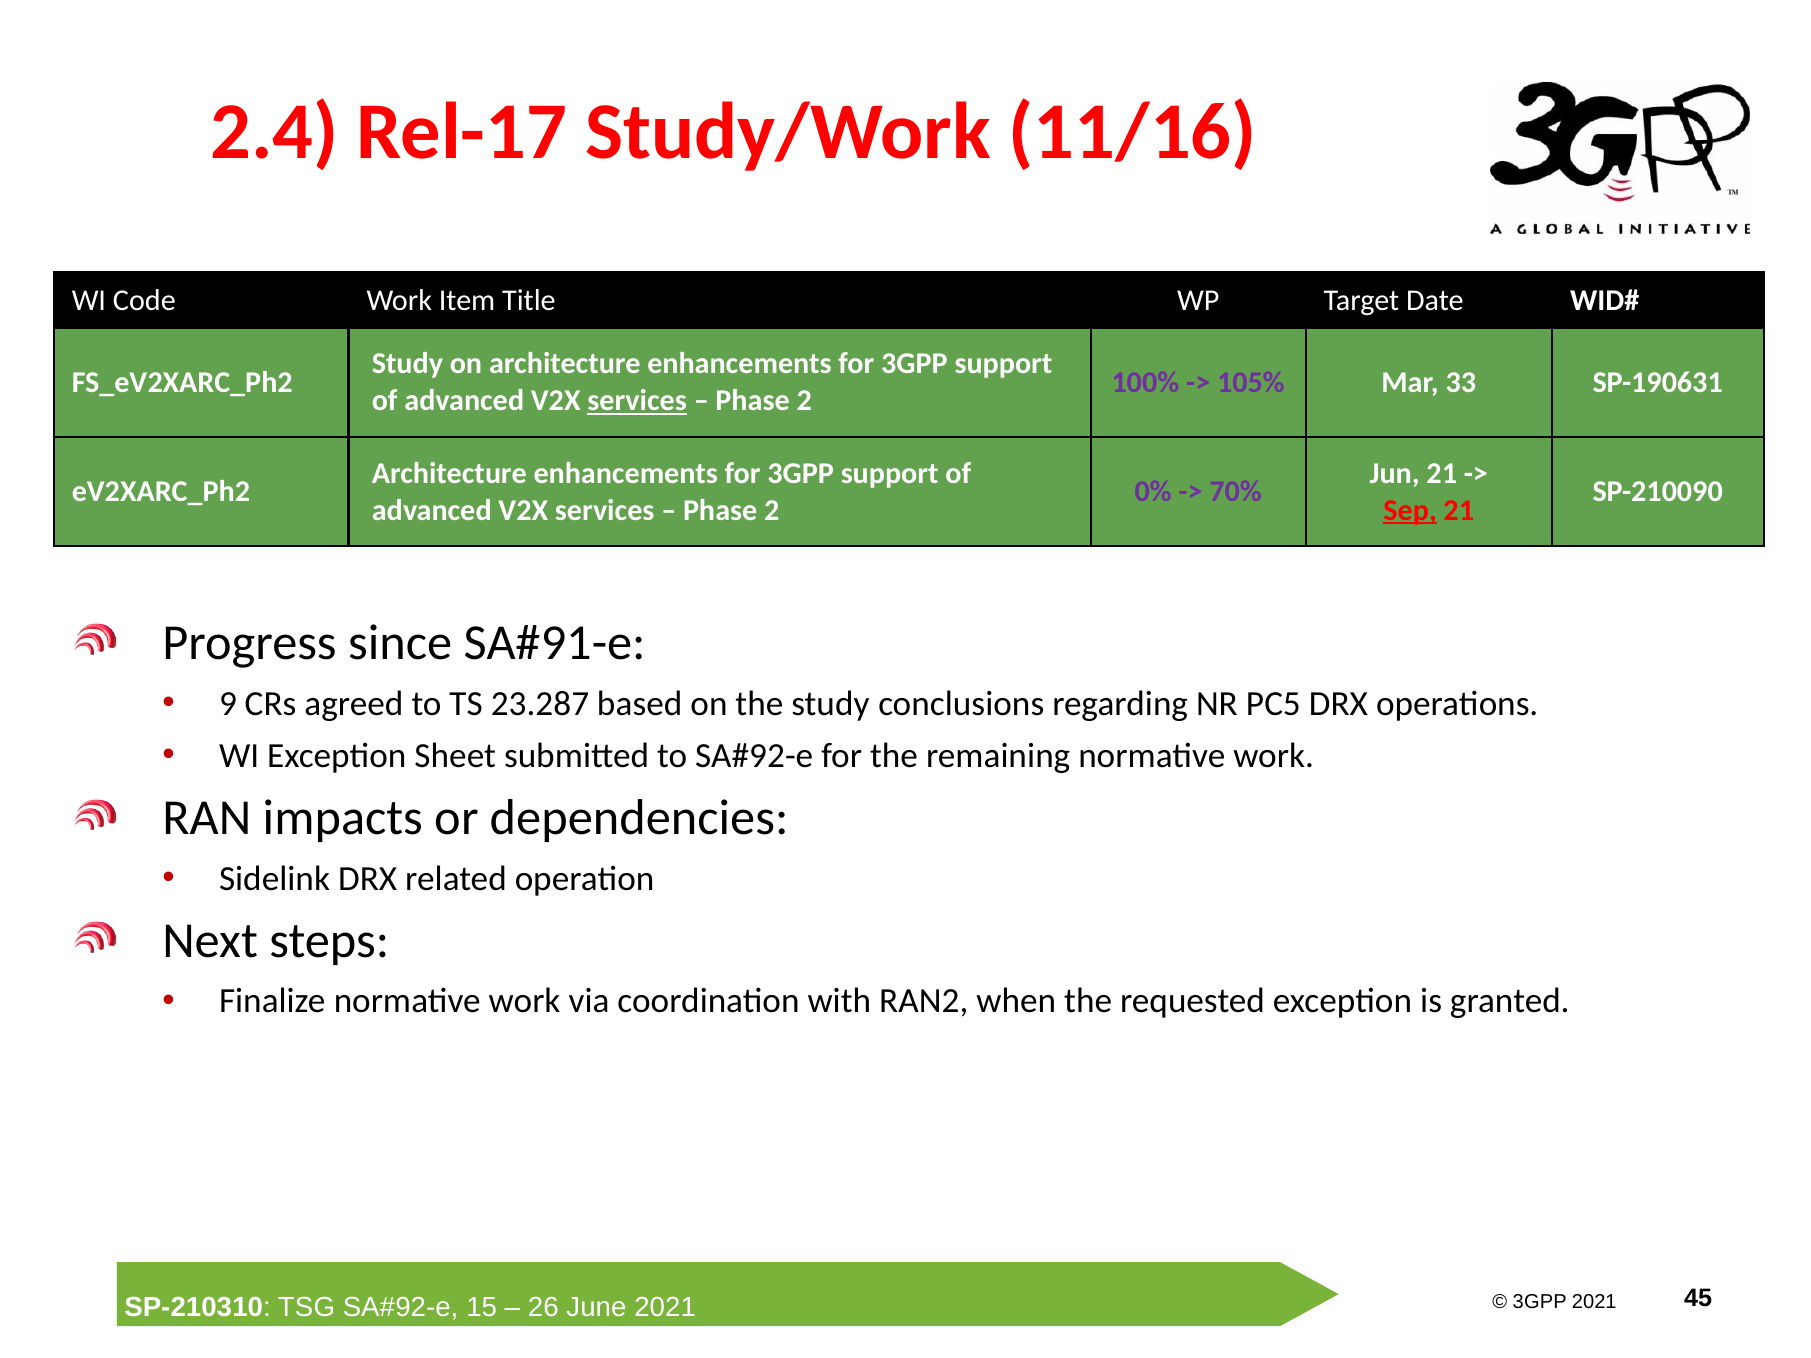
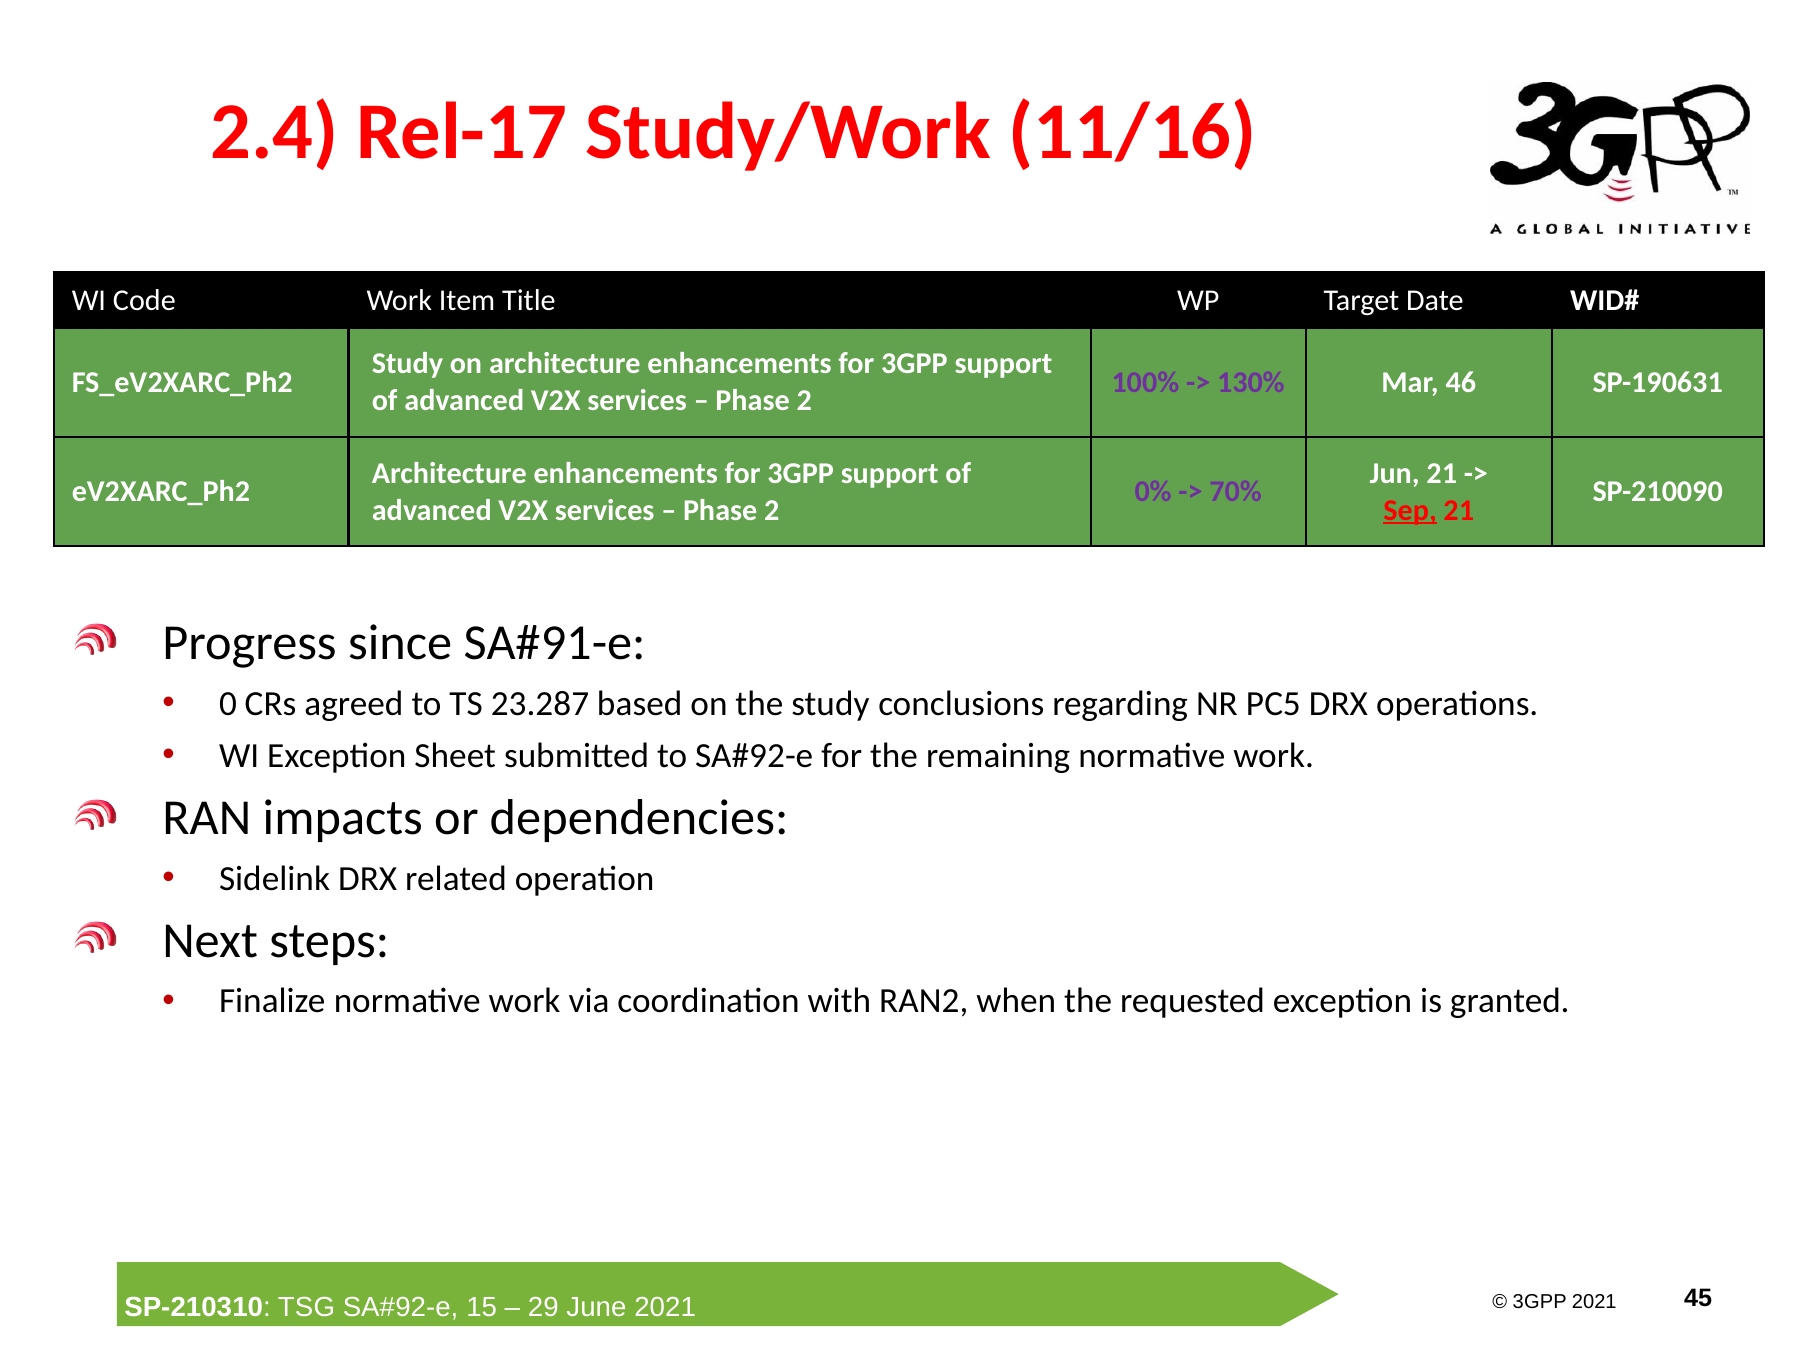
105%: 105% -> 130% (1251, 382)
33: 33 -> 46 (1461, 382)
services underline: present -> none (637, 401)
9: 9 -> 0 (228, 704)
26: 26 -> 29 (543, 1307)
